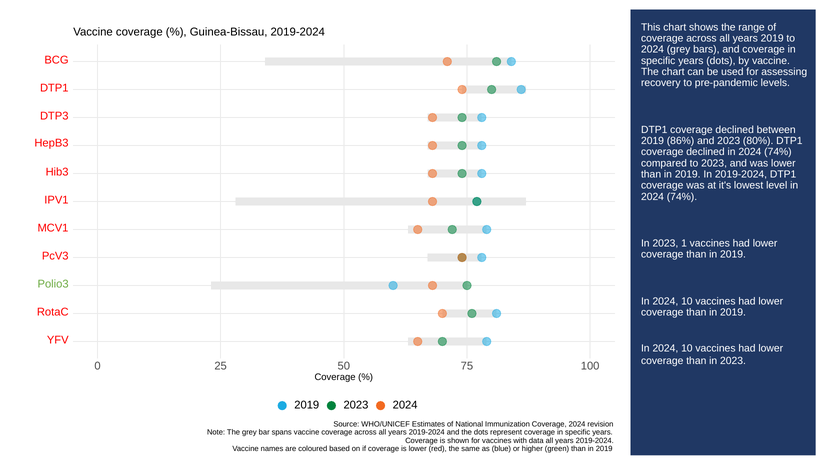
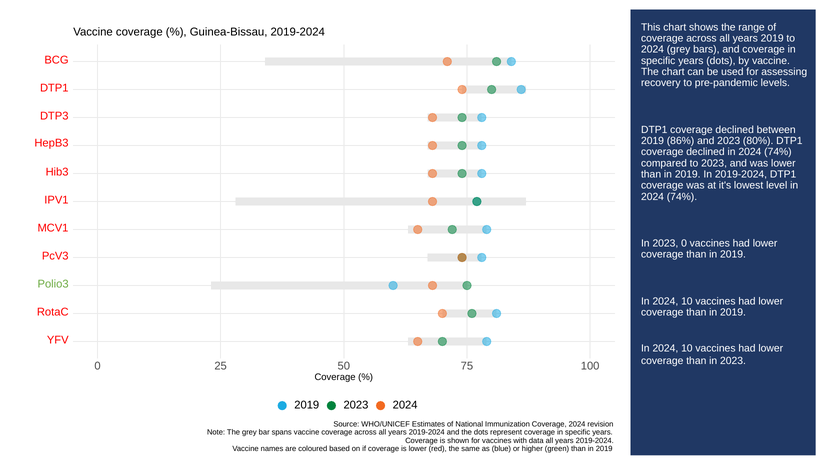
2023 1: 1 -> 0 (684, 243)
